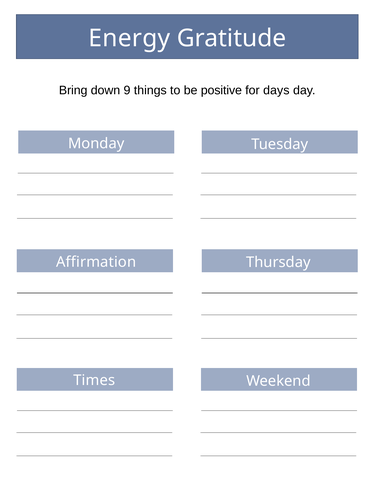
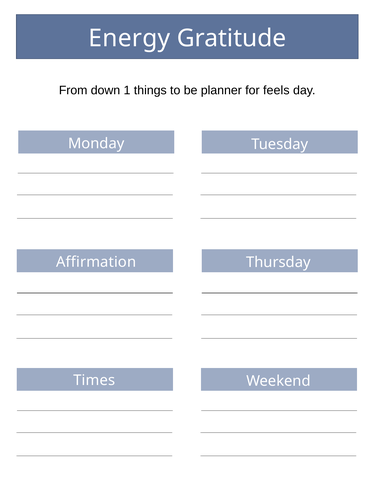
Bring: Bring -> From (73, 90)
9: 9 -> 1 (127, 90)
positive: positive -> planner (221, 90)
days: days -> feels (276, 90)
